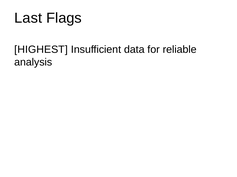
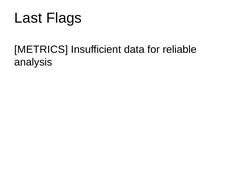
HIGHEST: HIGHEST -> METRICS (41, 50)
